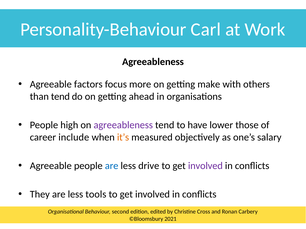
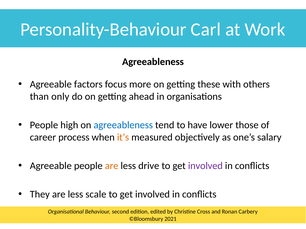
make: make -> these (209, 85)
than tend: tend -> only (60, 97)
agreeableness colour: purple -> blue (123, 125)
include: include -> process (74, 138)
are colour: blue -> orange (112, 166)
tools: tools -> scale (96, 195)
